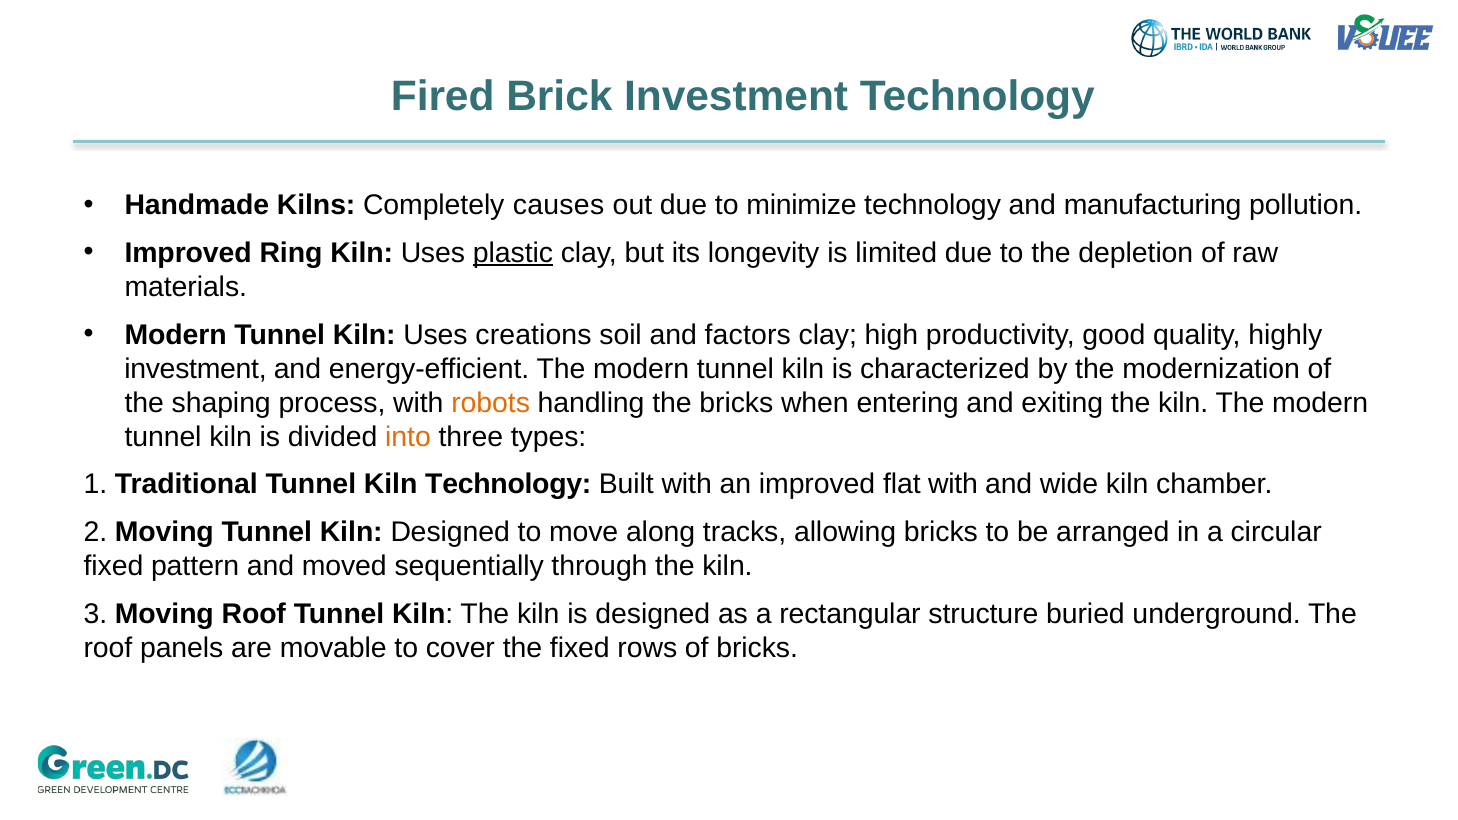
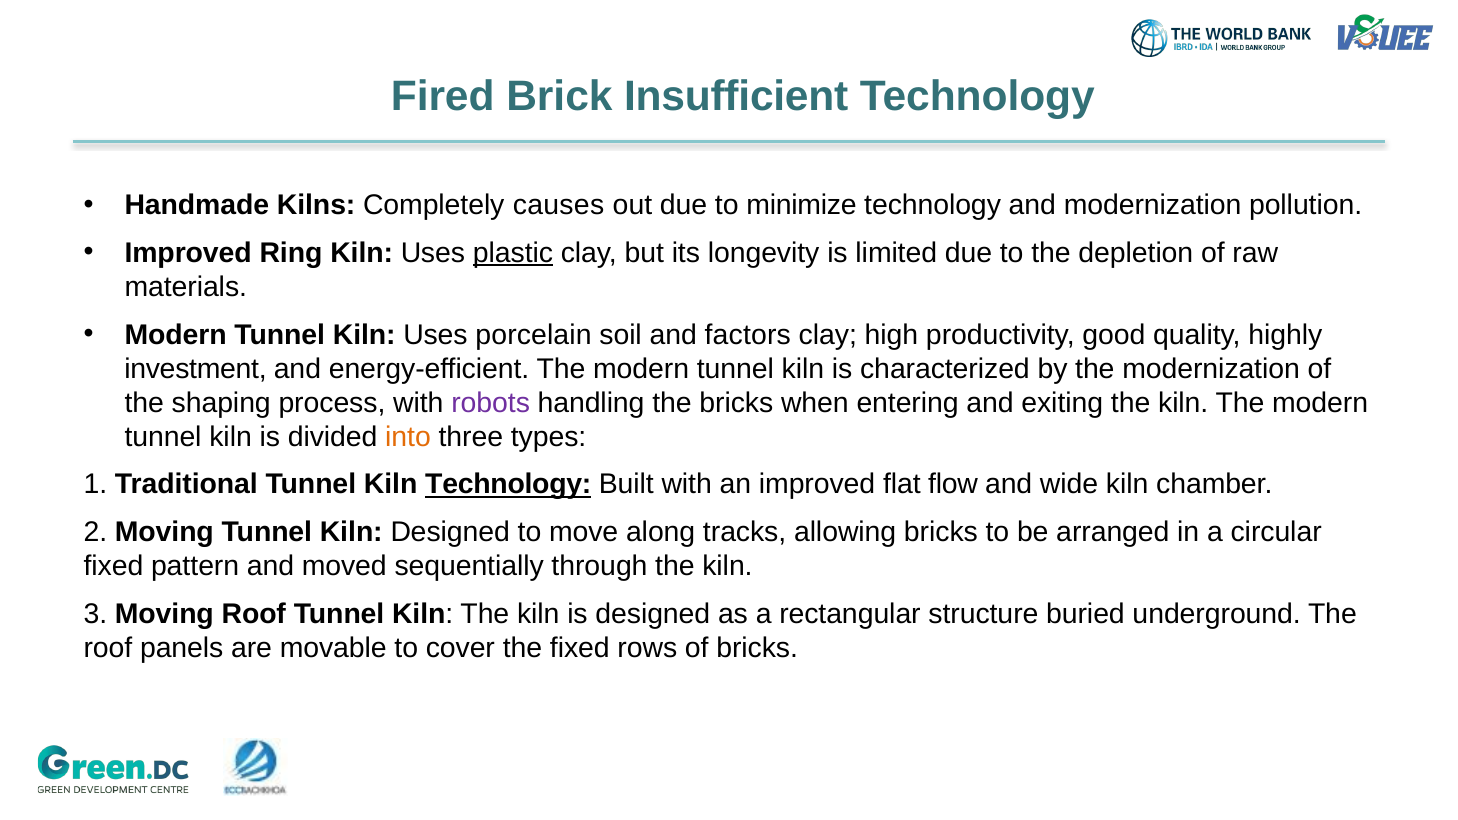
Brick Investment: Investment -> Insufficient (736, 96)
and manufacturing: manufacturing -> modernization (1153, 205)
creations: creations -> porcelain (534, 335)
robots colour: orange -> purple (491, 403)
Technology underline: none -> present (508, 485)
flat with: with -> flow (953, 485)
